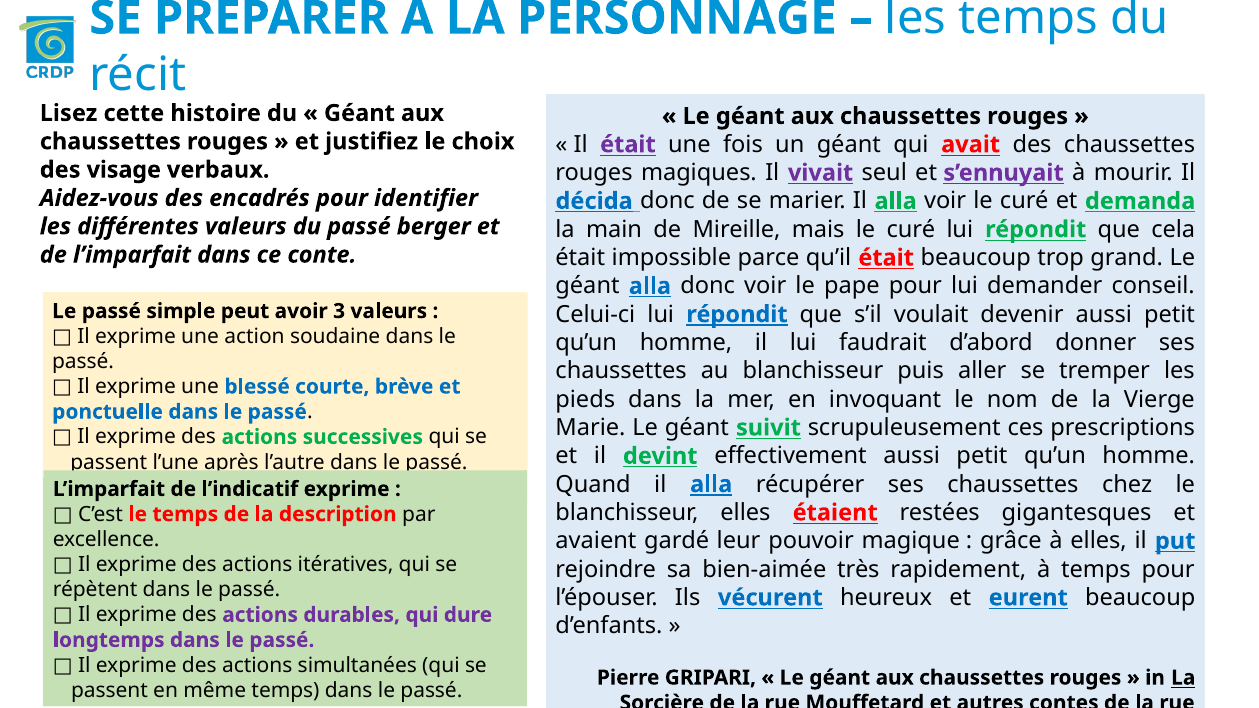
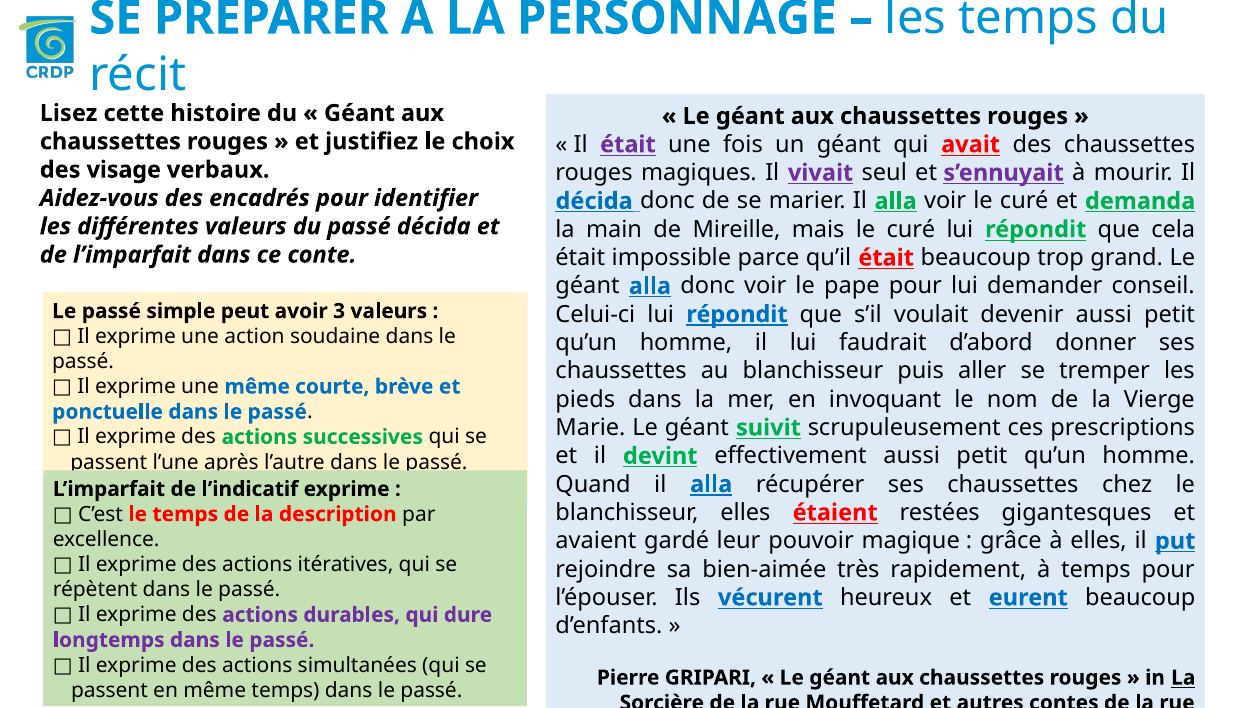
passé berger: berger -> décida (434, 227)
une blessé: blessé -> même (257, 387)
